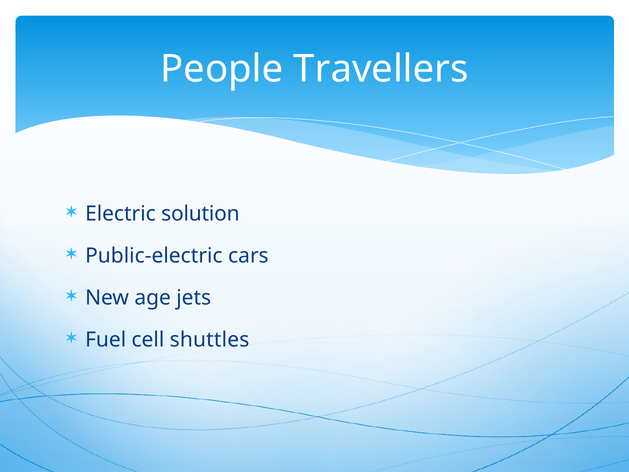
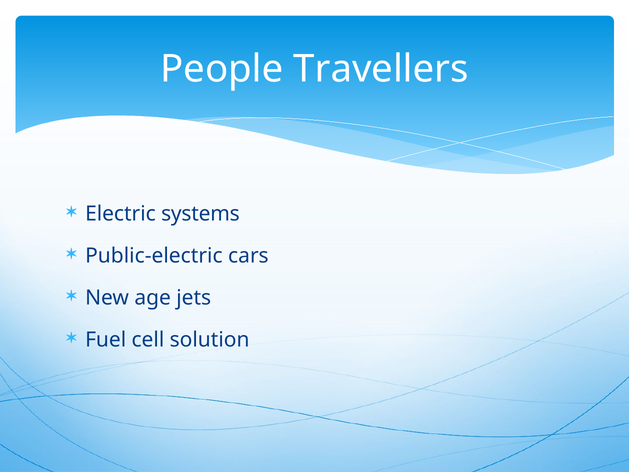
solution: solution -> systems (200, 214)
shuttles: shuttles -> solution (210, 340)
